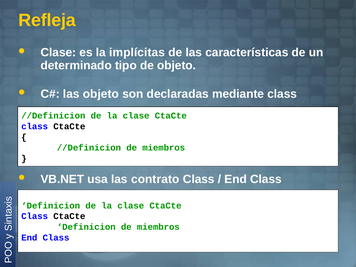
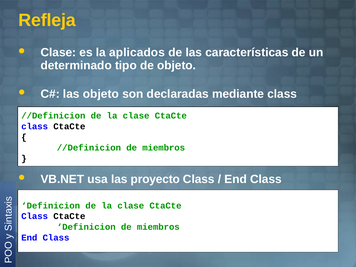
implícitas: implícitas -> aplicados (137, 53)
contrato: contrato -> proyecto (155, 179)
